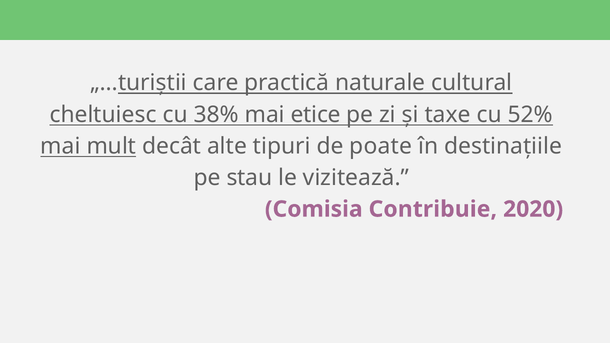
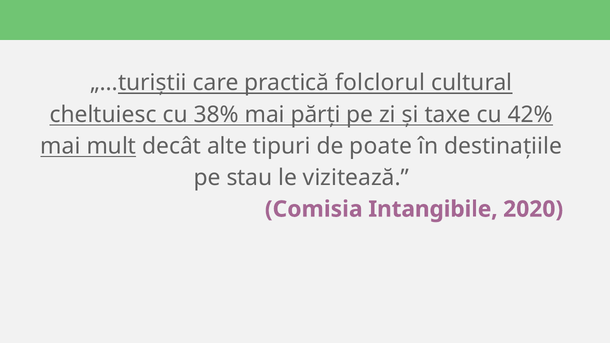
naturale: naturale -> folclorul (380, 83)
etice: etice -> părți (316, 115)
52%: 52% -> 42% (530, 115)
Contribuie: Contribuie -> Intangibile (433, 209)
